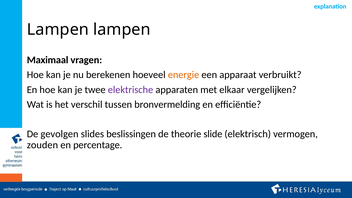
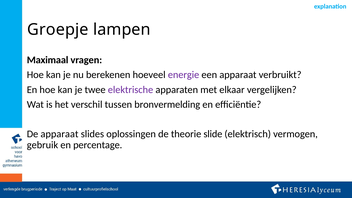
Lampen: Lampen -> Groepje (58, 30)
energie colour: orange -> purple (184, 75)
De gevolgen: gevolgen -> apparaat (59, 134)
beslissingen: beslissingen -> oplossingen (131, 134)
zouden: zouden -> gebruik (42, 145)
